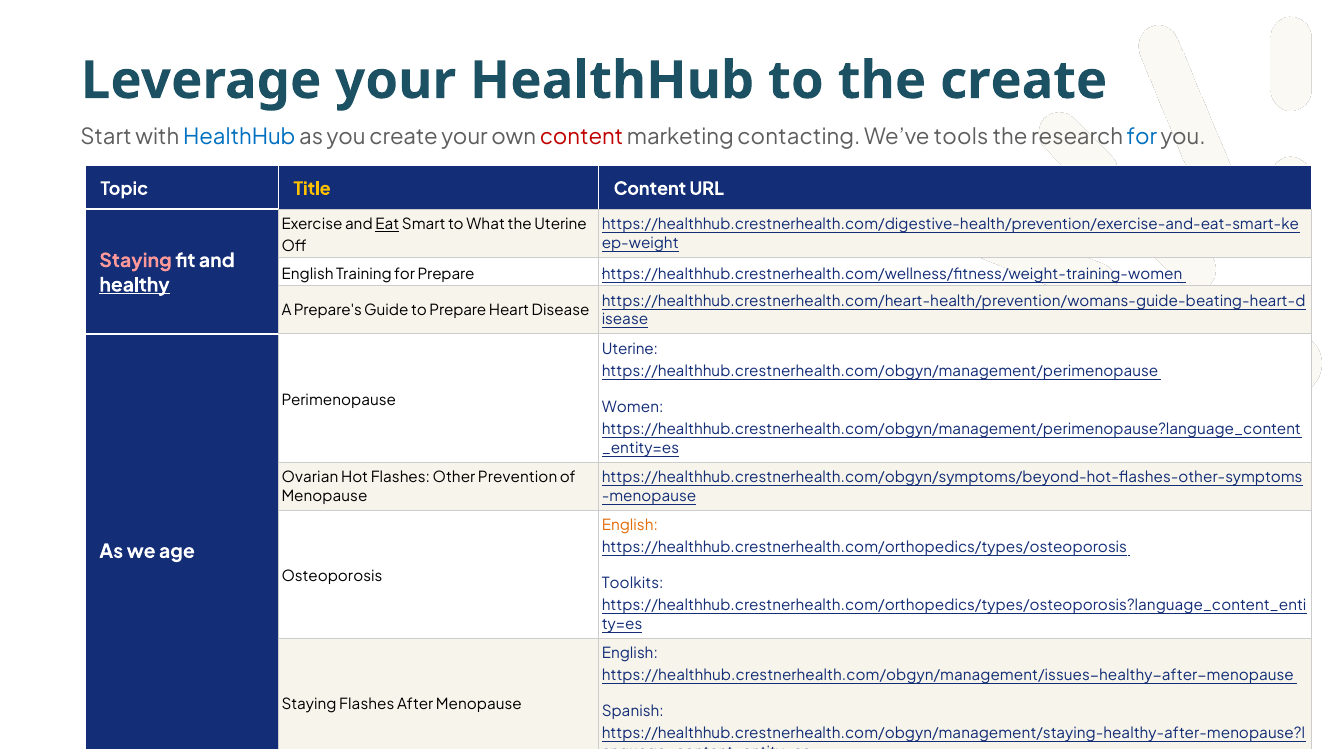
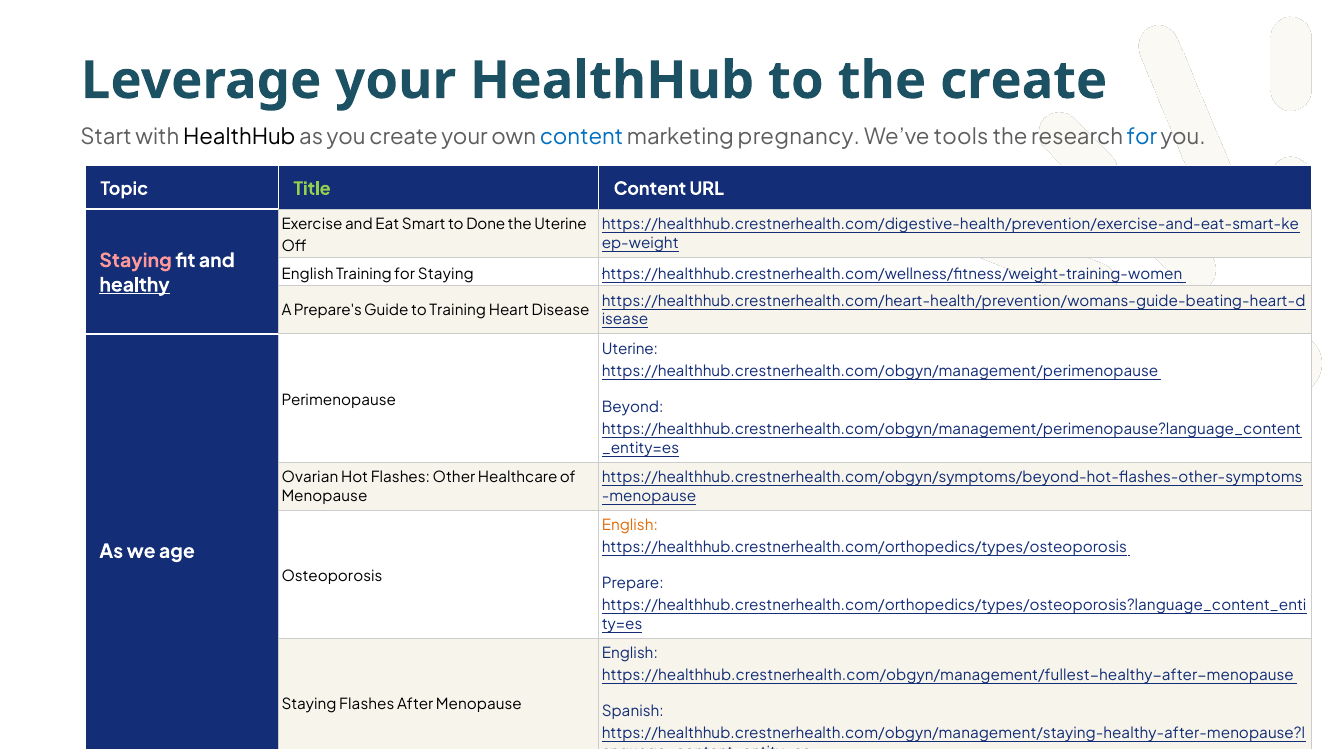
HealthHub colour: blue -> black (239, 137)
content colour: red -> blue (582, 137)
contacting: contacting -> pregnancy (799, 137)
Title colour: yellow -> light green (312, 189)
Eat underline: present -> none (387, 225)
What: What -> Done (486, 225)
for Prepare: Prepare -> Staying (446, 274)
to Prepare: Prepare -> Training (458, 311)
Women: Women -> Beyond (633, 408)
Prevention: Prevention -> Healthcare (518, 478)
Toolkits: Toolkits -> Prepare (633, 584)
https://healthhub.crestnerhealth.com/obgyn/management/issues-healthy-after-menopause: https://healthhub.crestnerhealth.com/obgyn/management/issues-healthy-after-menopause -> https://healthhub.crestnerhealth.com/obgyn/management/fullest-healthy-after-menopause (948, 676)
